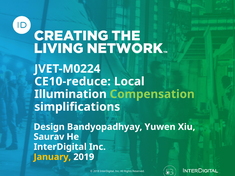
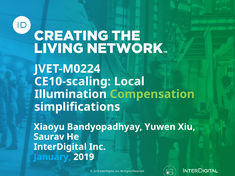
CE10-reduce: CE10-reduce -> CE10-scaling (73, 82)
Design: Design -> Xiaoyu (49, 127)
January colour: yellow -> light blue (52, 157)
